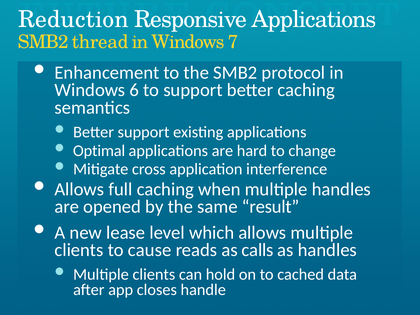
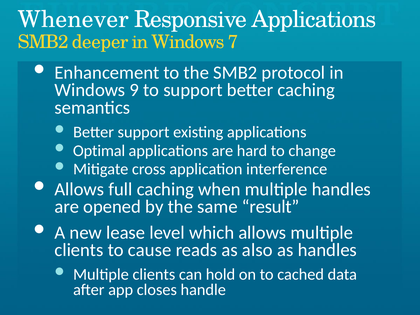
Reduction: Reduction -> Whenever (73, 19)
thread: thread -> deeper (100, 42)
6: 6 -> 9 (134, 90)
calls: calls -> also (257, 250)
